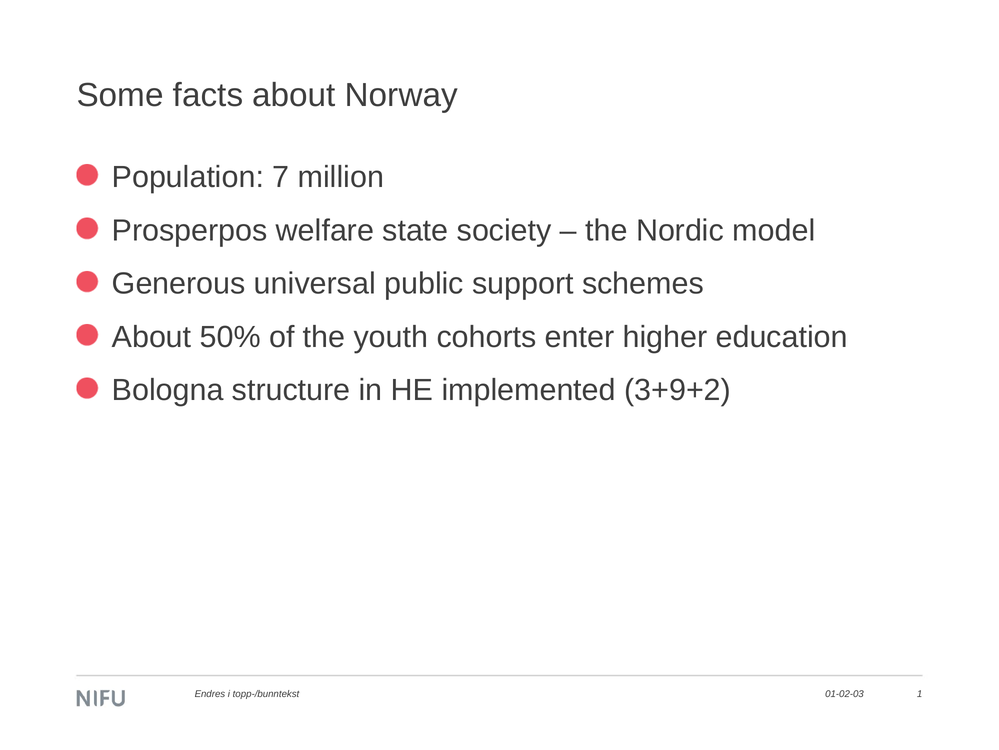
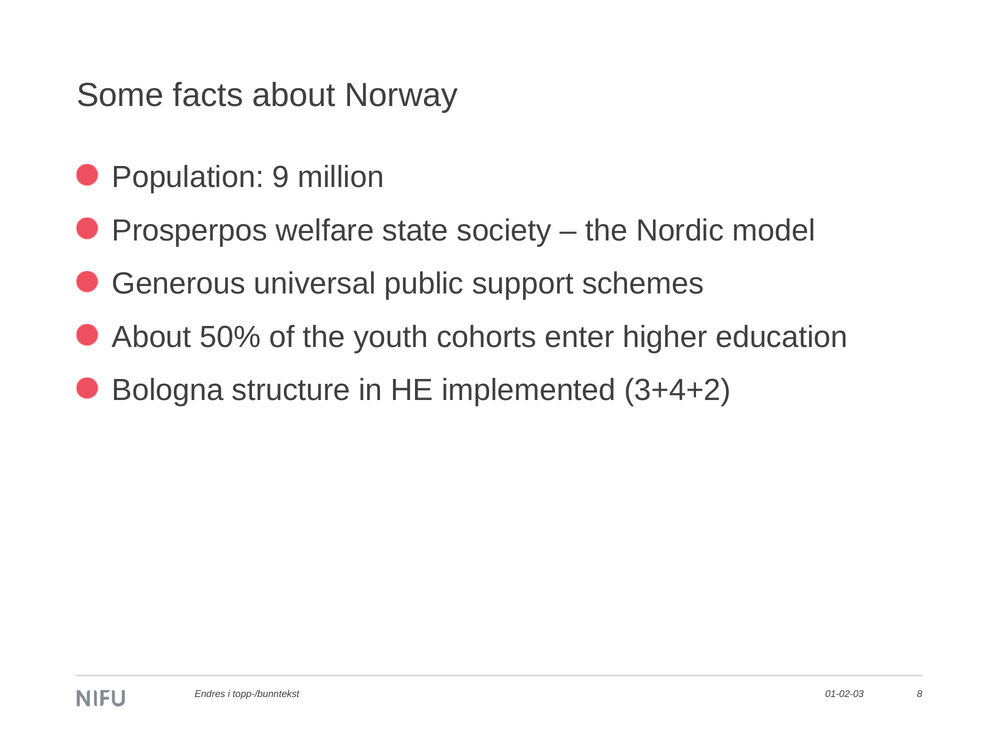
7: 7 -> 9 (281, 177)
3+9+2: 3+9+2 -> 3+4+2 (678, 390)
1: 1 -> 8 (920, 694)
